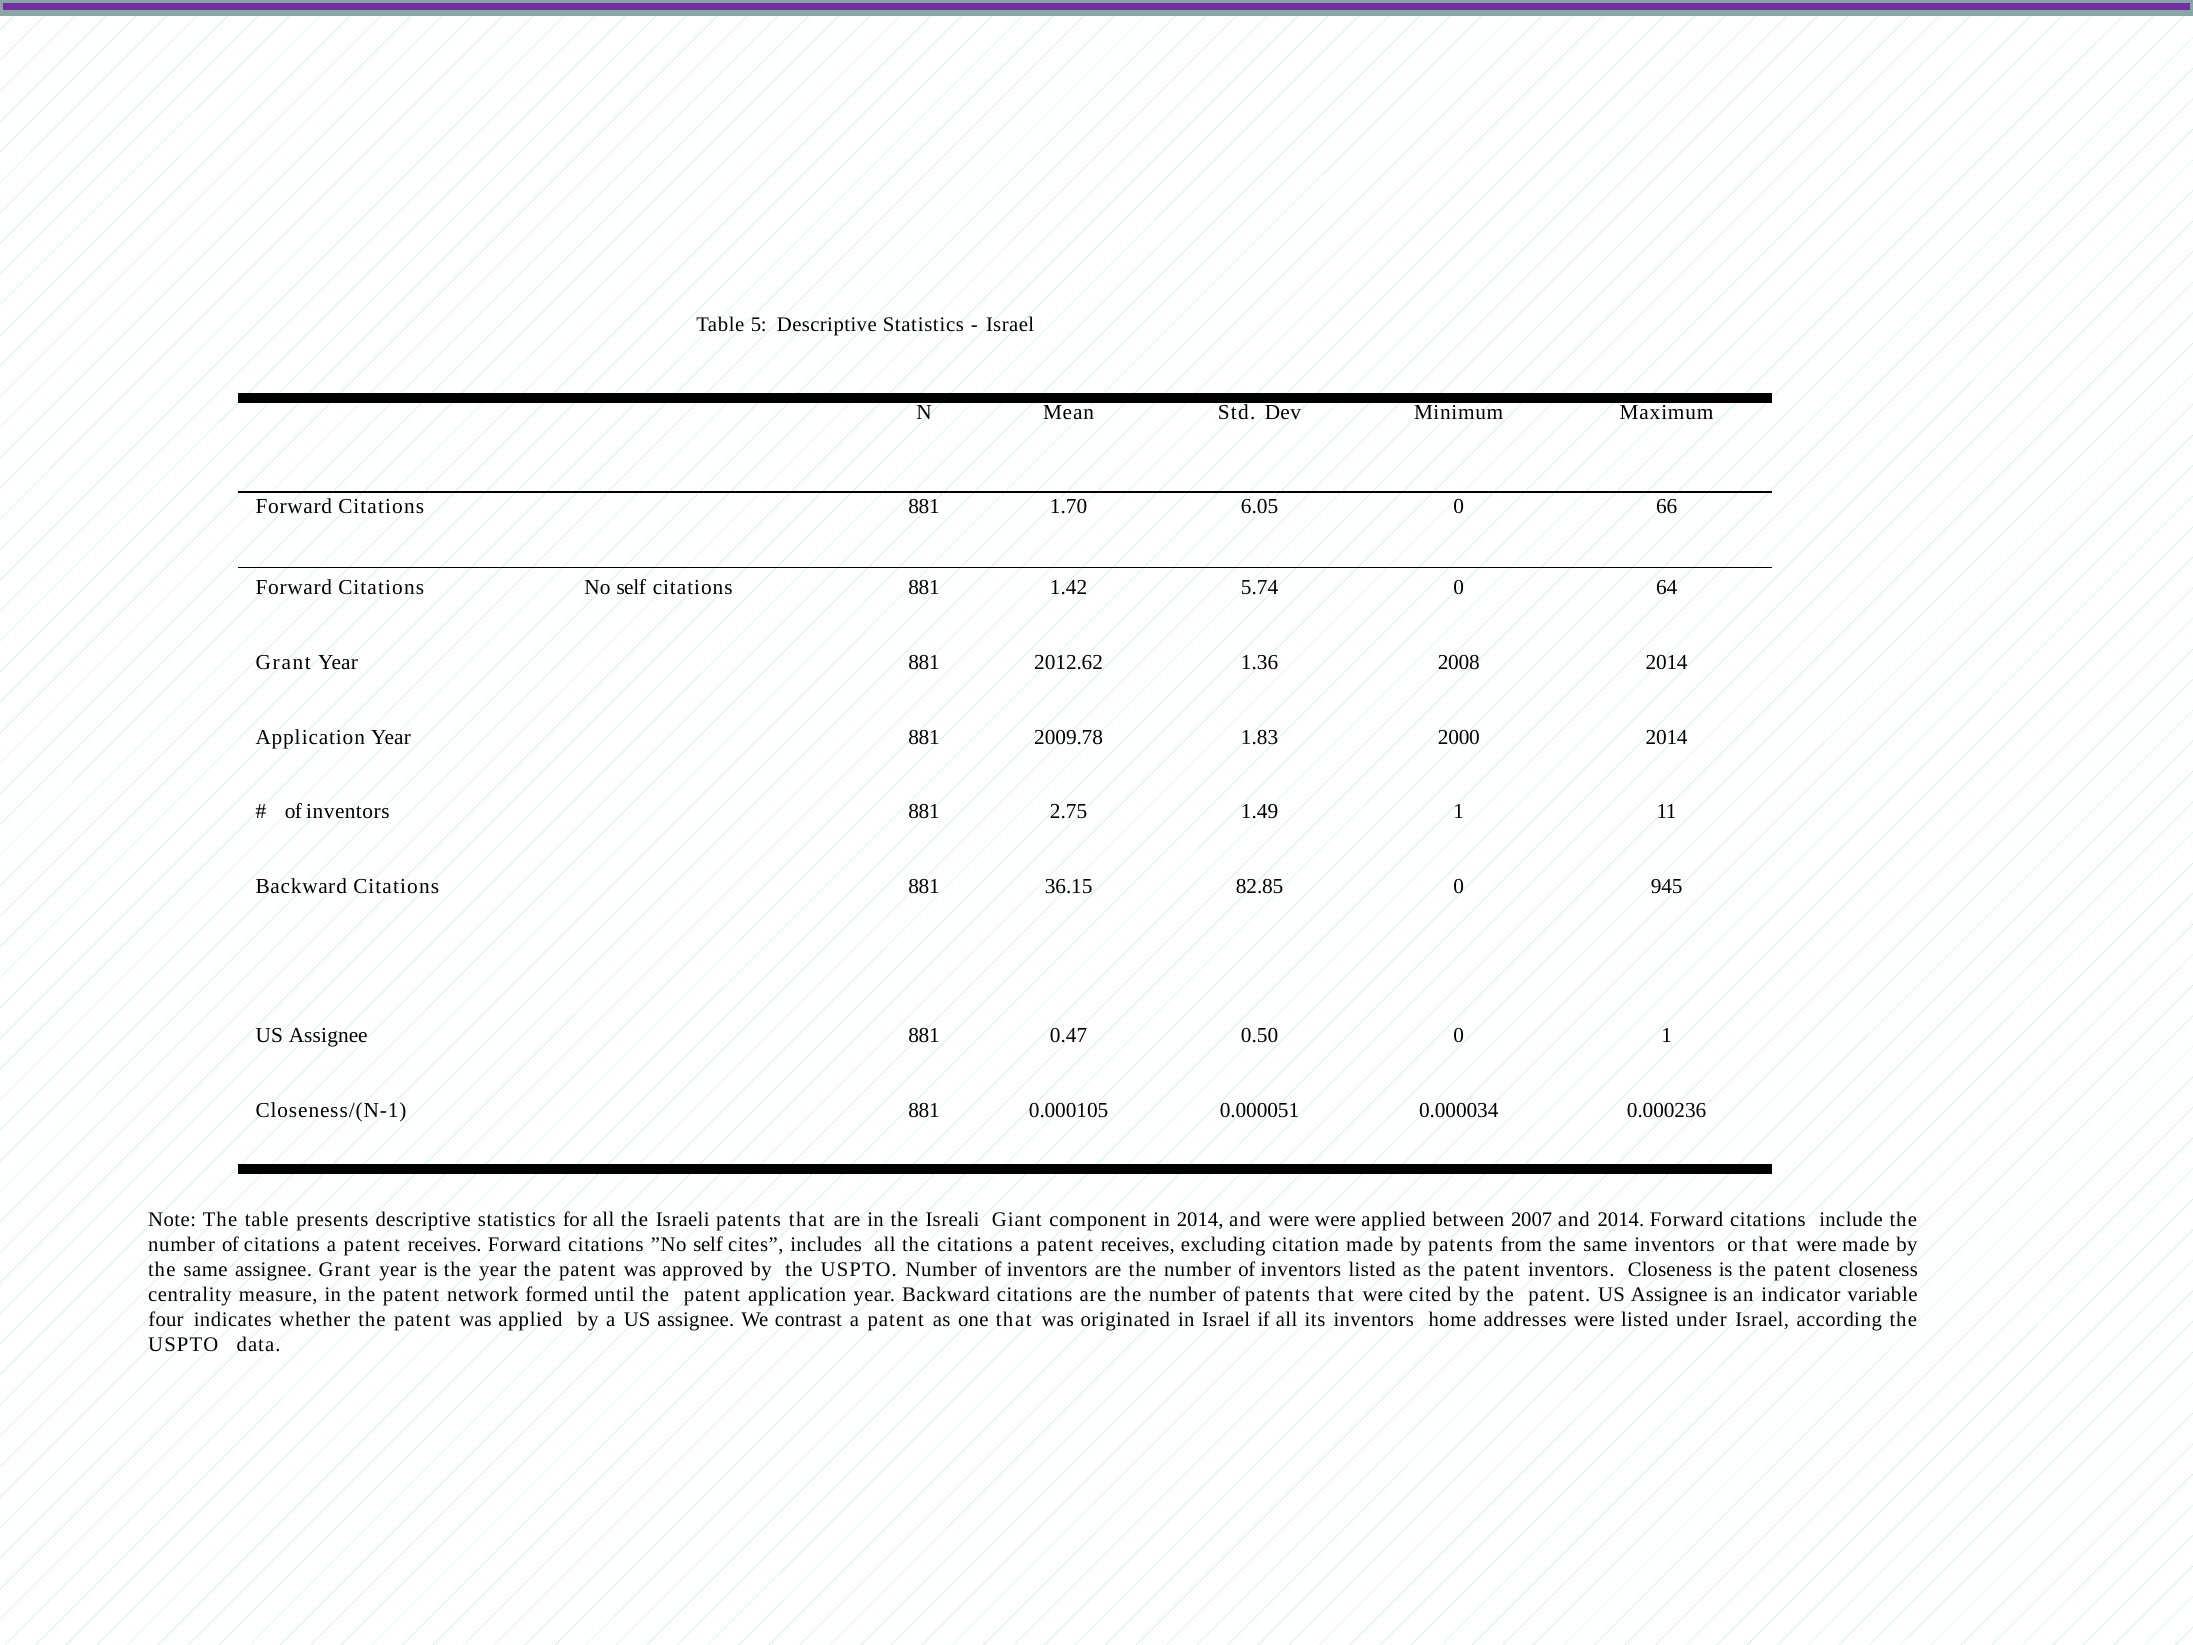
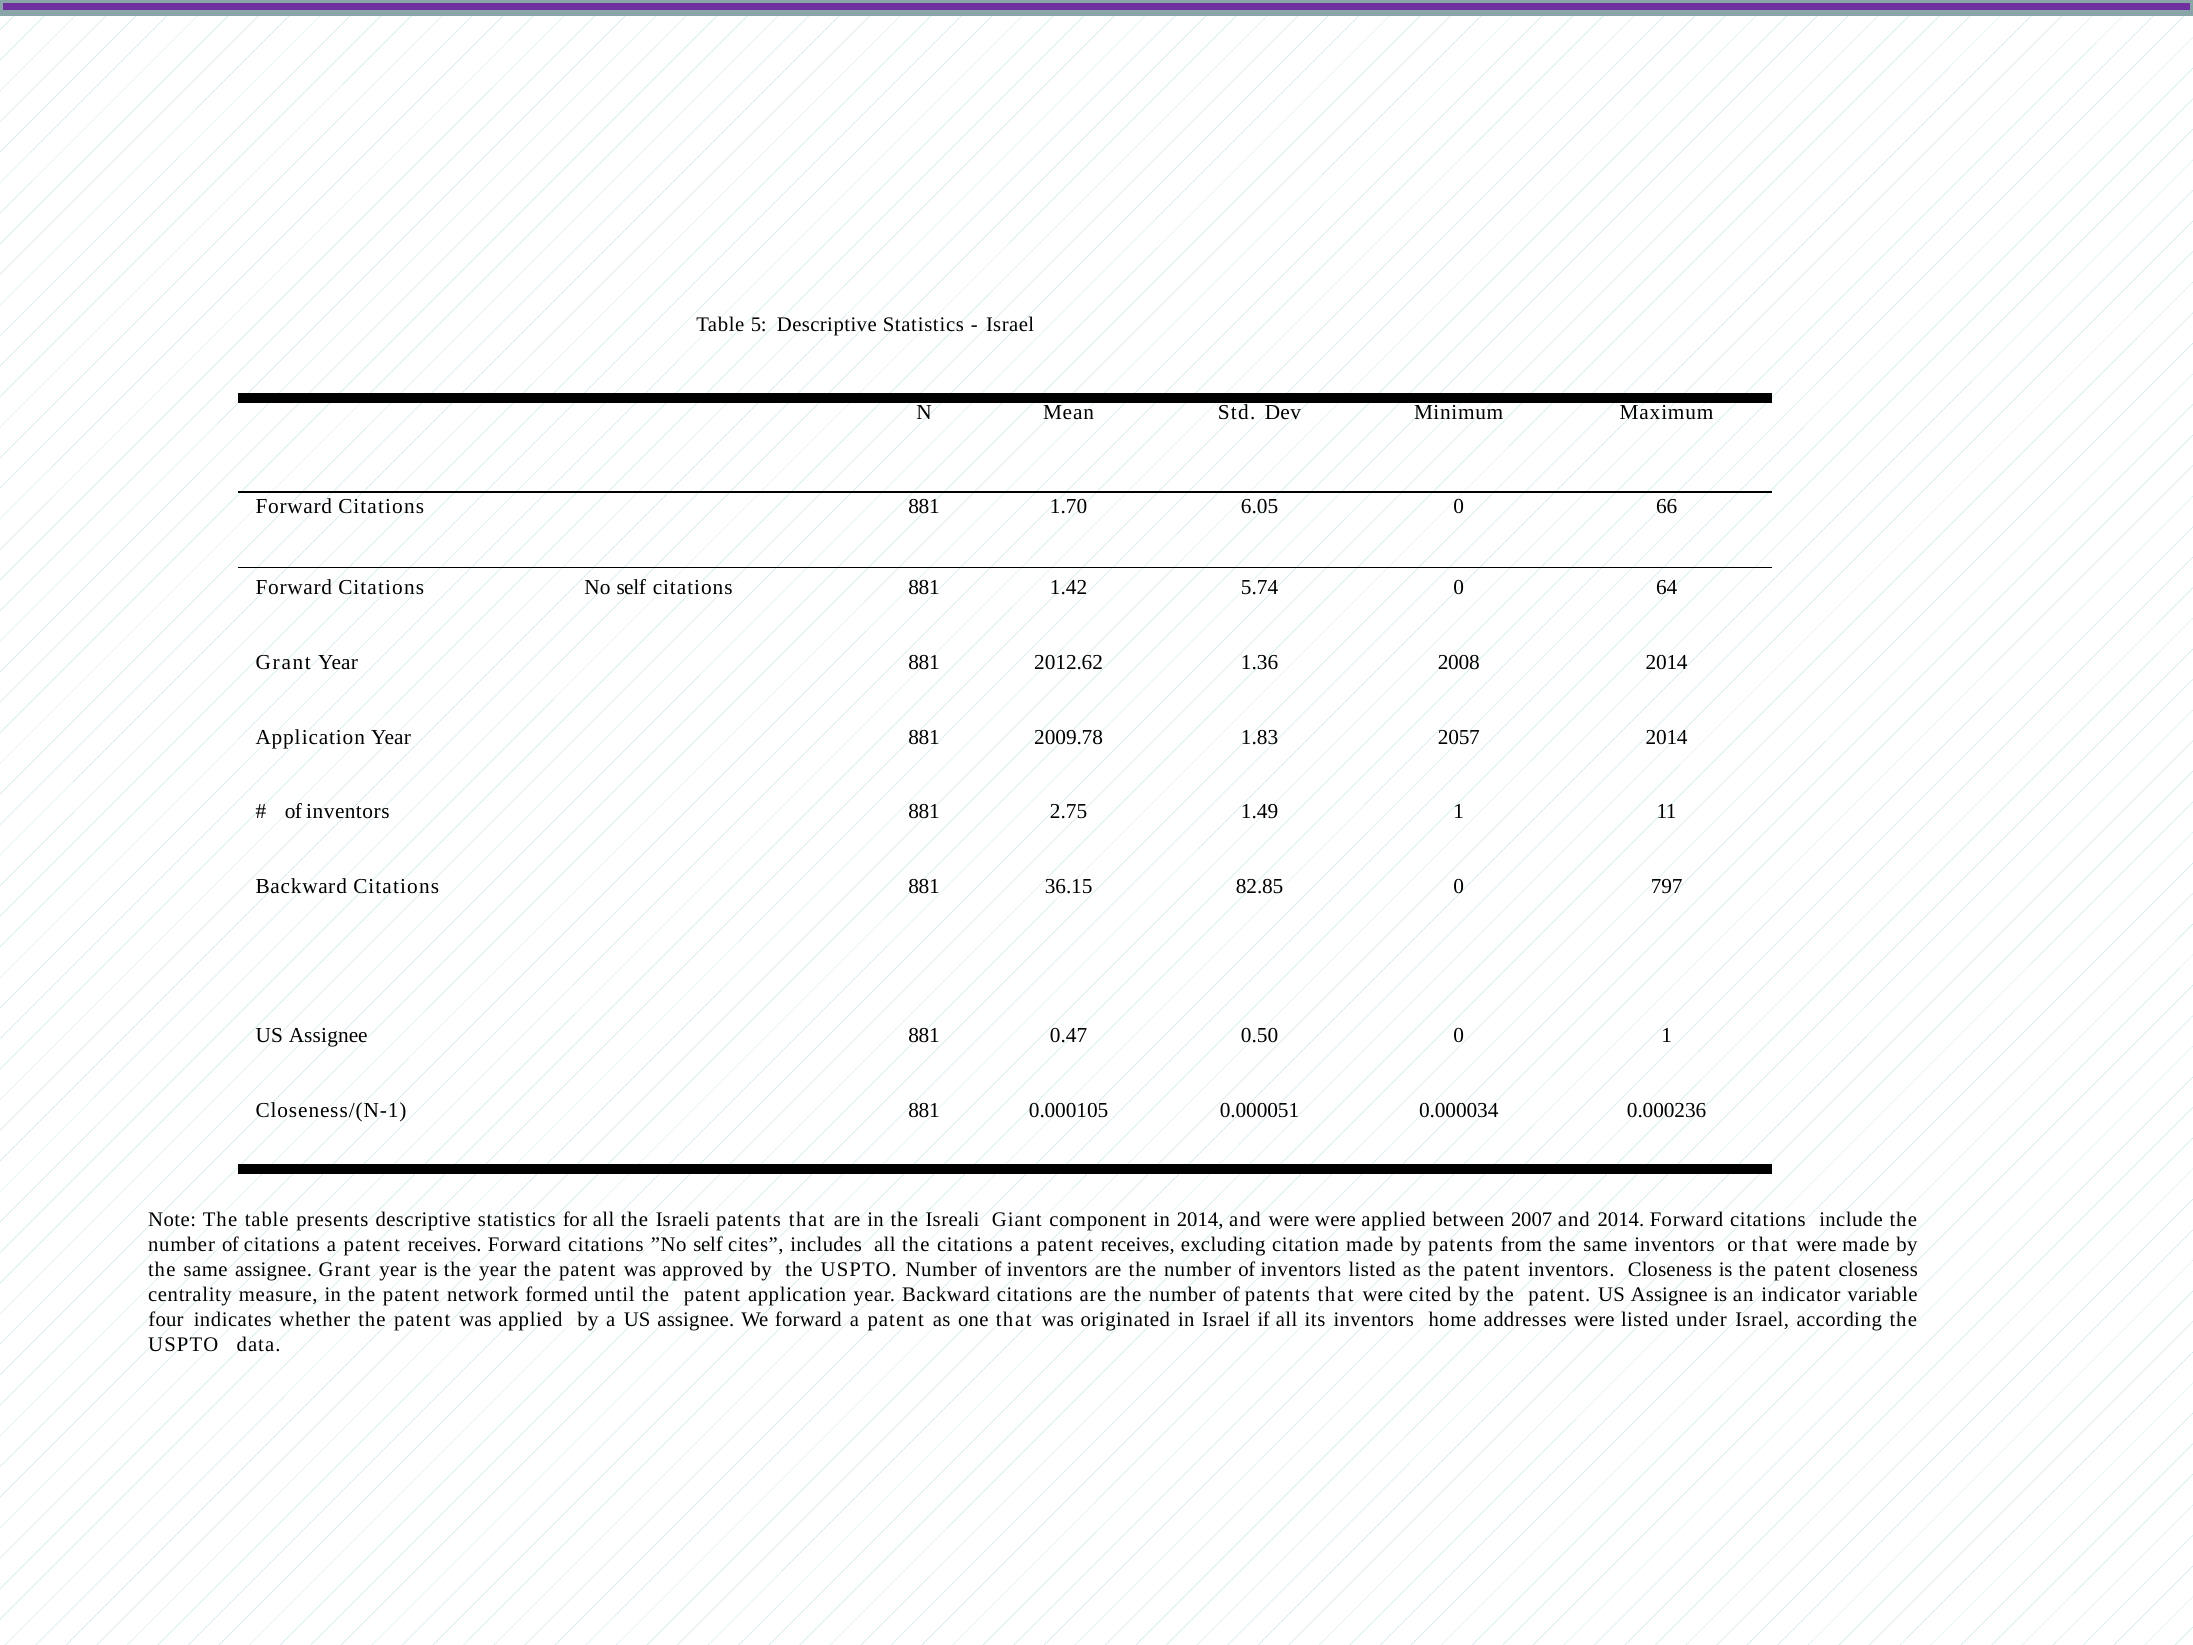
2000: 2000 -> 2057 (1459, 737)
945: 945 -> 797 (1667, 886)
We contrast: contrast -> forward (808, 1319)
